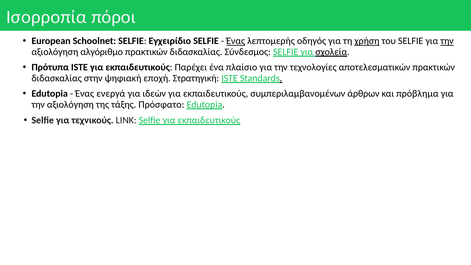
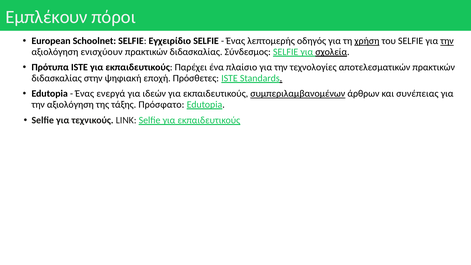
Ισορροπία: Ισορροπία -> Εμπλέκουν (47, 17)
Ένας underline: present -> none (236, 41)
αλγόριθμο: αλγόριθμο -> ενισχύουν (102, 52)
Στρατηγική: Στρατηγική -> Πρόσθετες (196, 78)
συμπεριλαμβανομένων underline: none -> present (298, 94)
πρόβλημα: πρόβλημα -> συνέπειας (417, 94)
